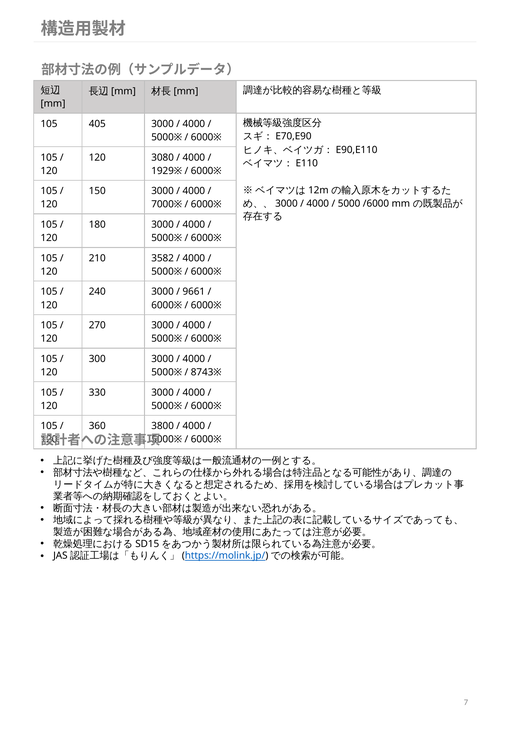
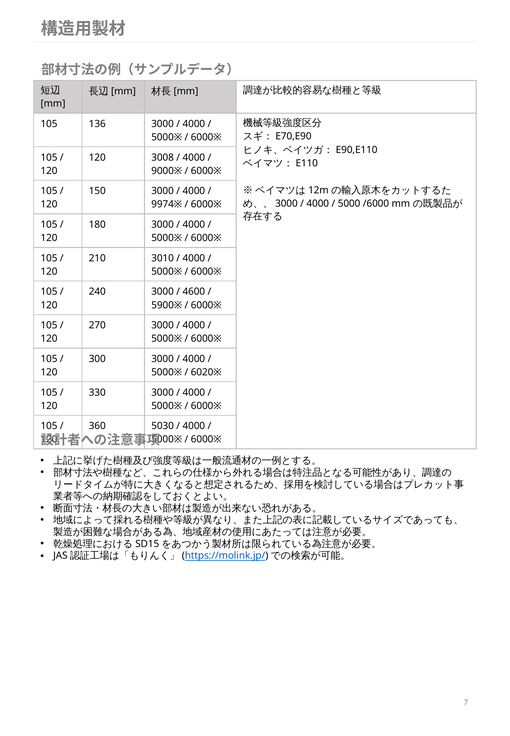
405: 405 -> 136 (97, 124)
3080: 3080 -> 3008 (163, 158)
1929※: 1929※ -> 9000※ (167, 171)
7000※: 7000※ -> 9974※ (167, 205)
3582: 3582 -> 3010 (163, 258)
9661: 9661 -> 4600 (194, 292)
6000※: 6000※ -> 5900※ (167, 305)
8743※: 8743※ -> 6020※ (206, 373)
3800: 3800 -> 5030 (163, 426)
